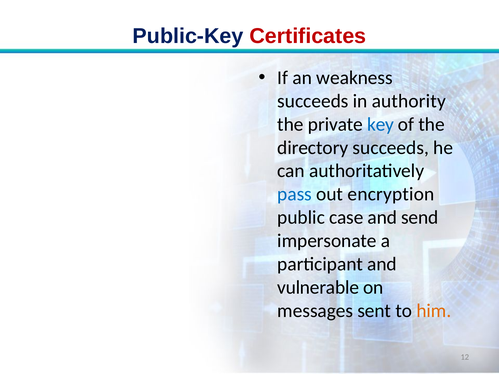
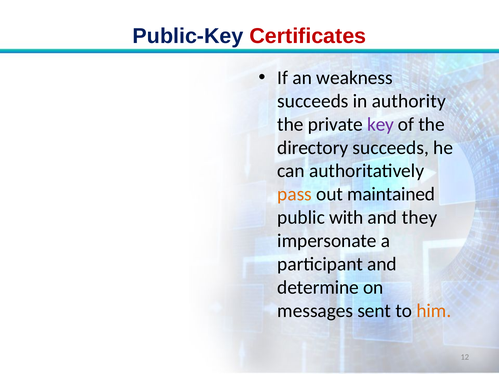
key colour: blue -> purple (380, 124)
pass colour: blue -> orange (295, 194)
encryption: encryption -> maintained (391, 194)
case: case -> with (346, 218)
send: send -> they (420, 218)
vulnerable: vulnerable -> determine (318, 288)
